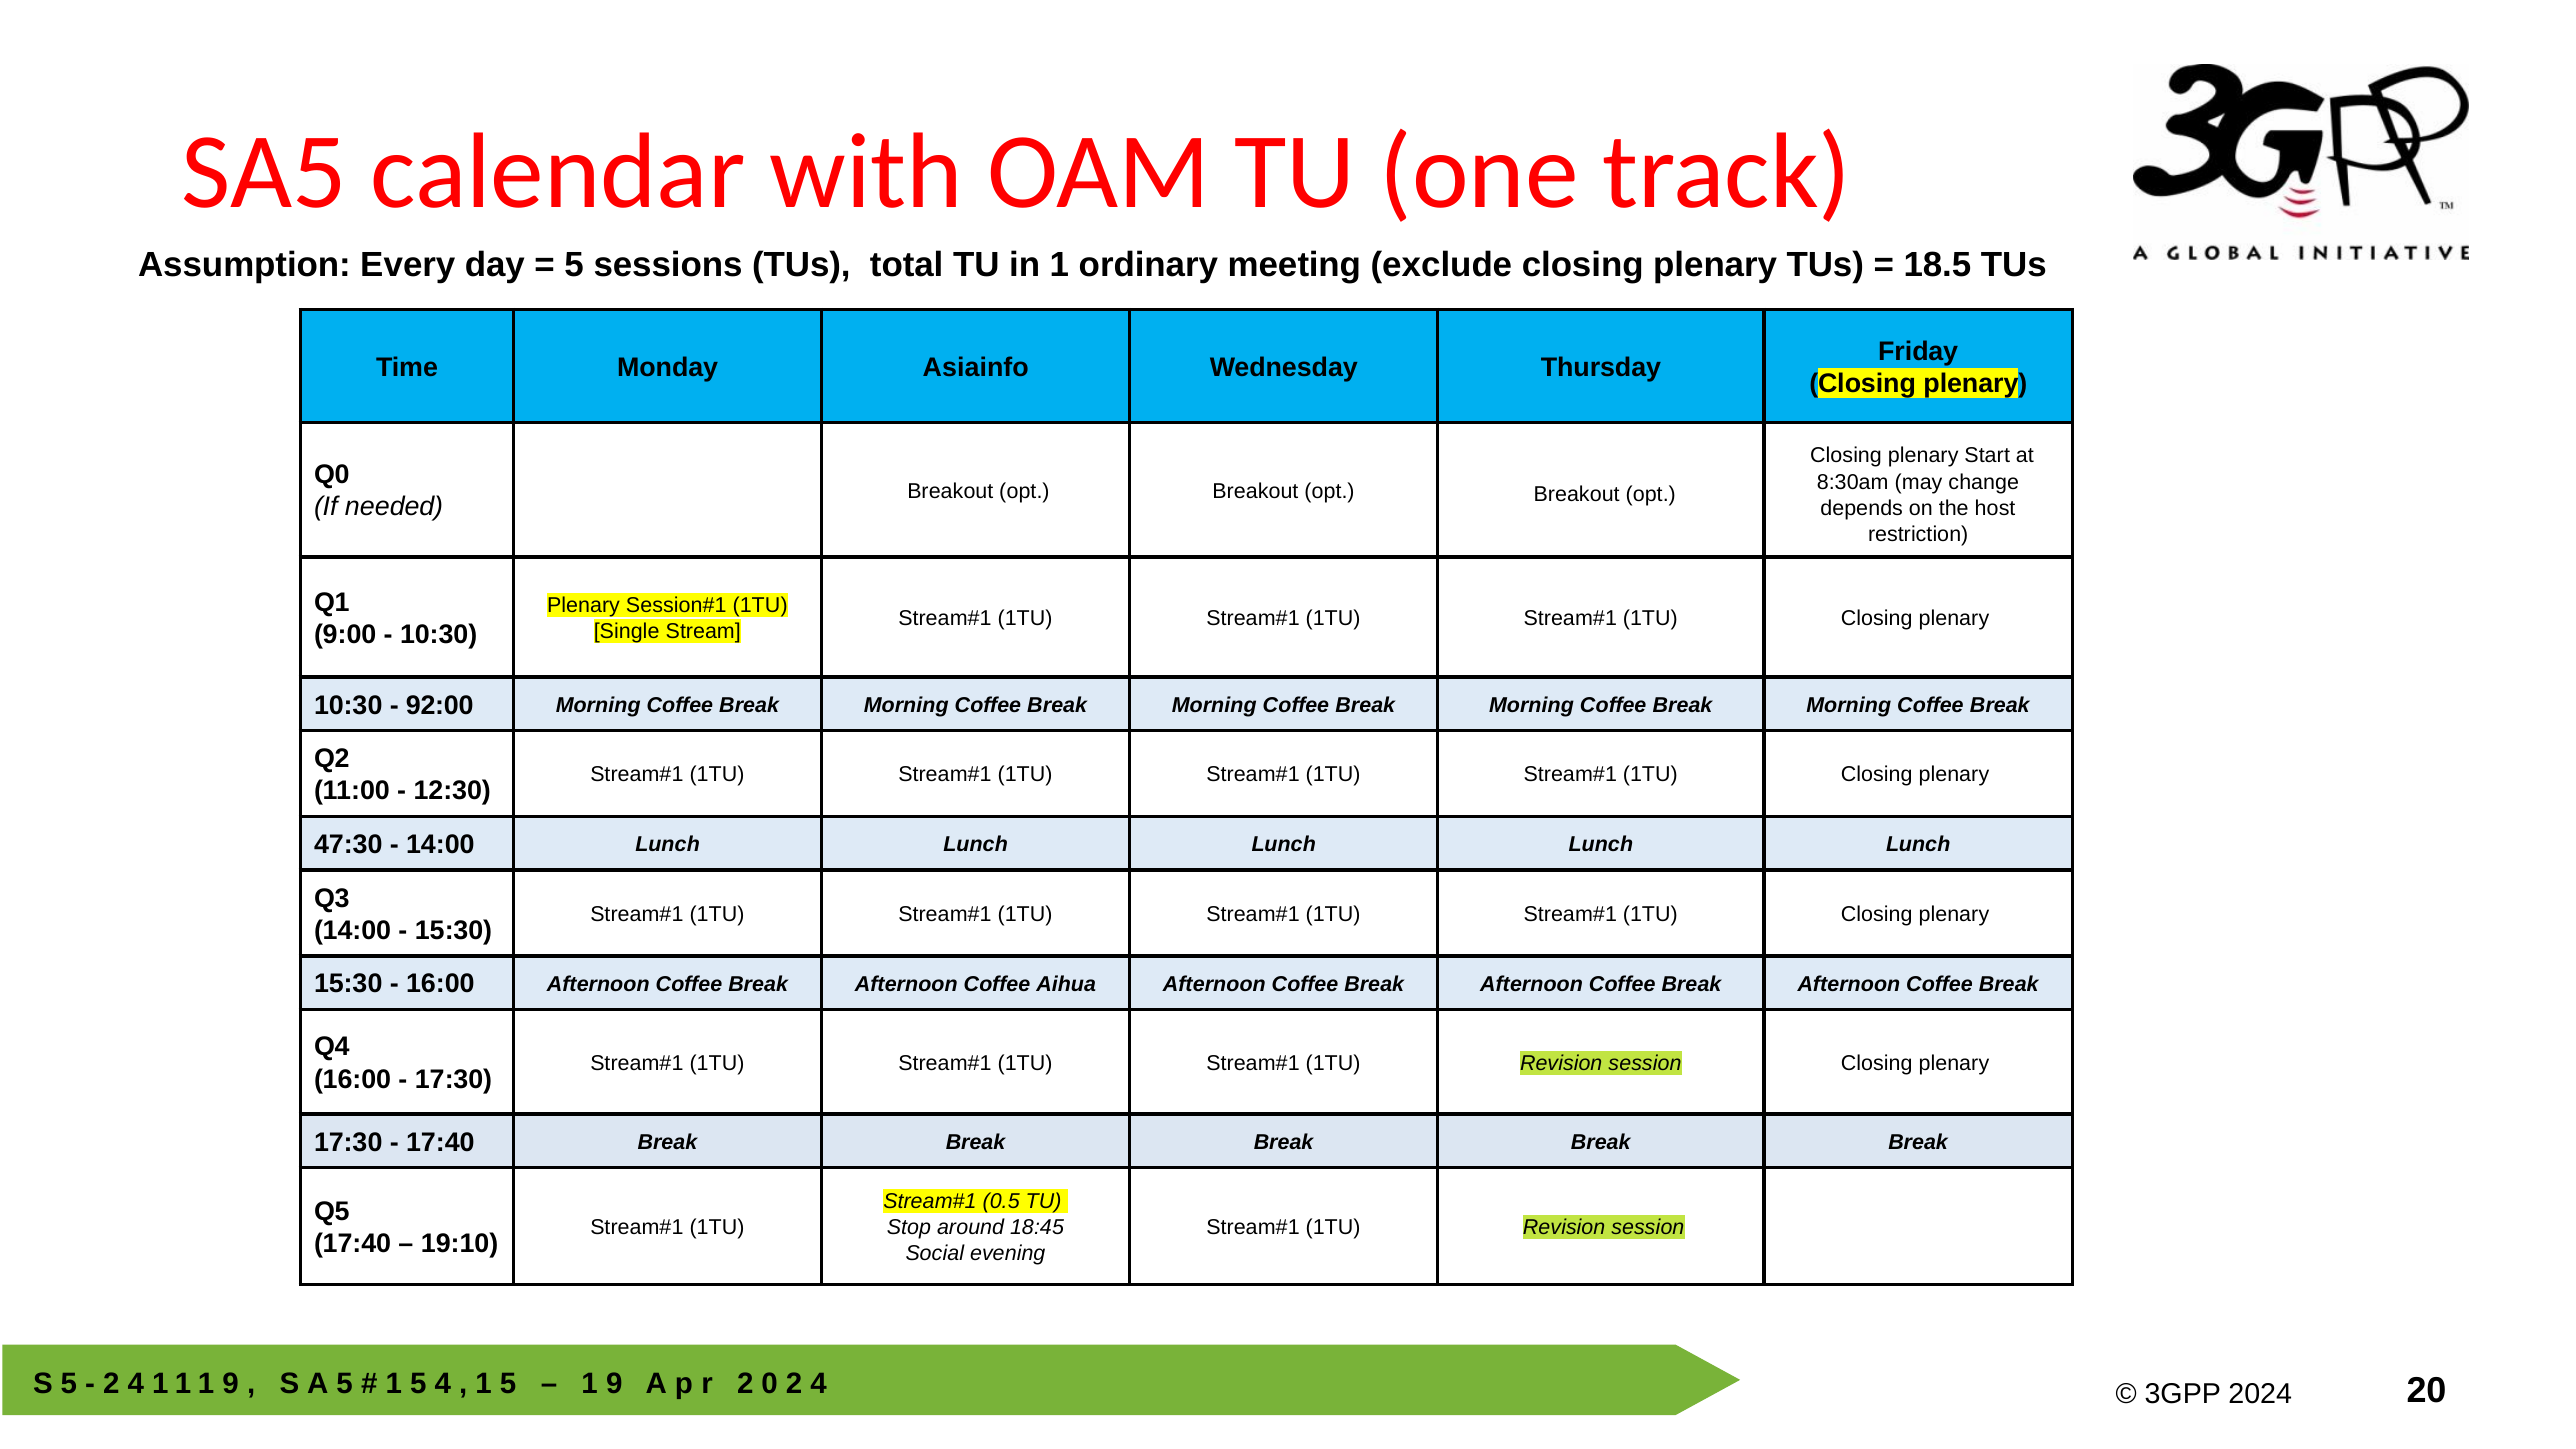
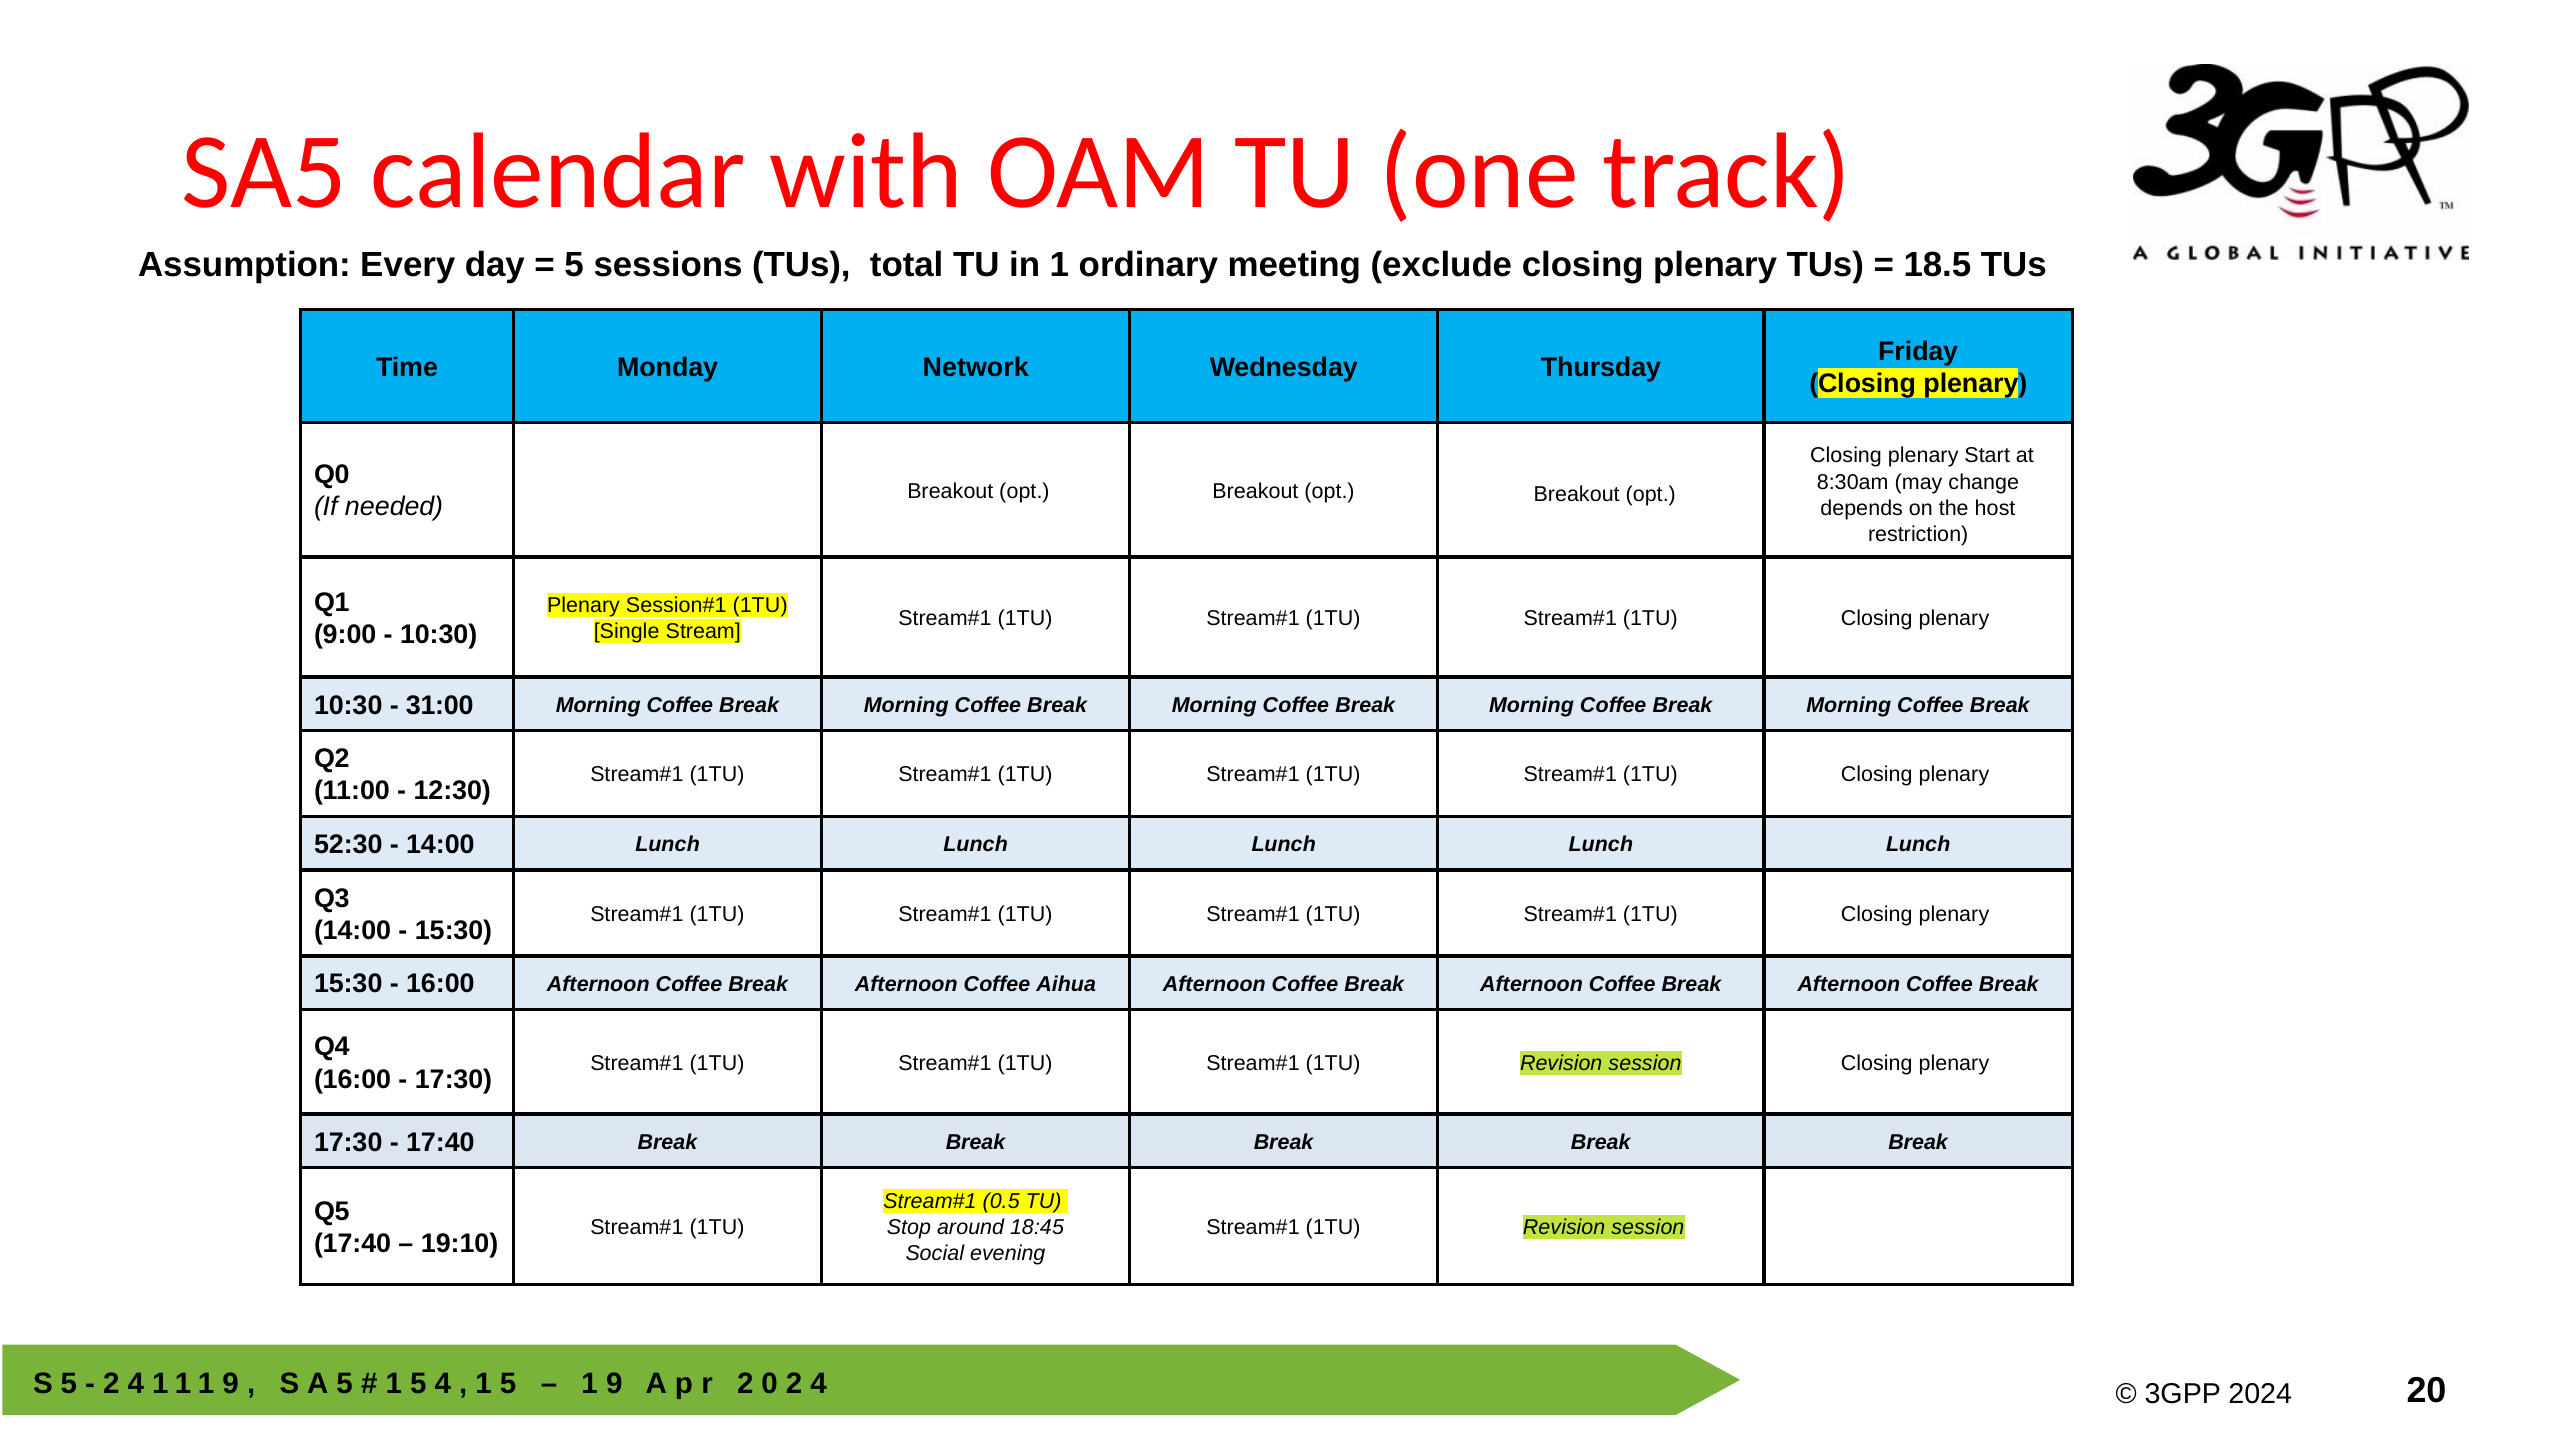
Asiainfo: Asiainfo -> Network (976, 367)
92:00: 92:00 -> 31:00 (440, 705)
47:30: 47:30 -> 52:30 (348, 845)
